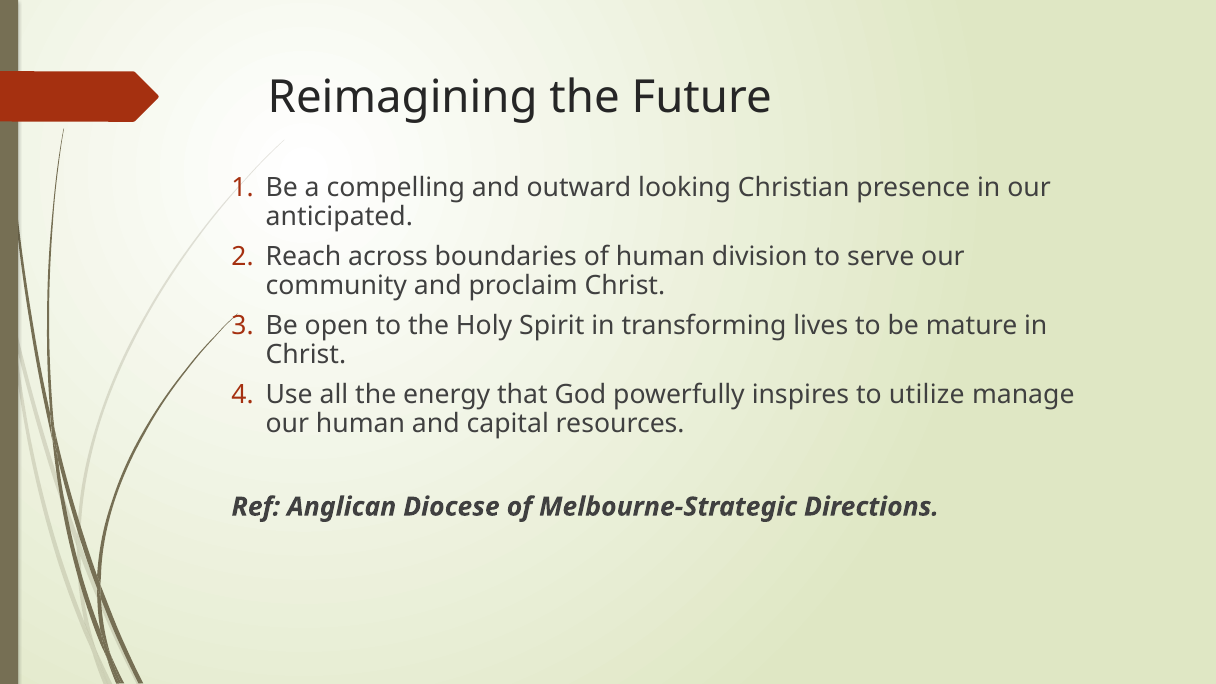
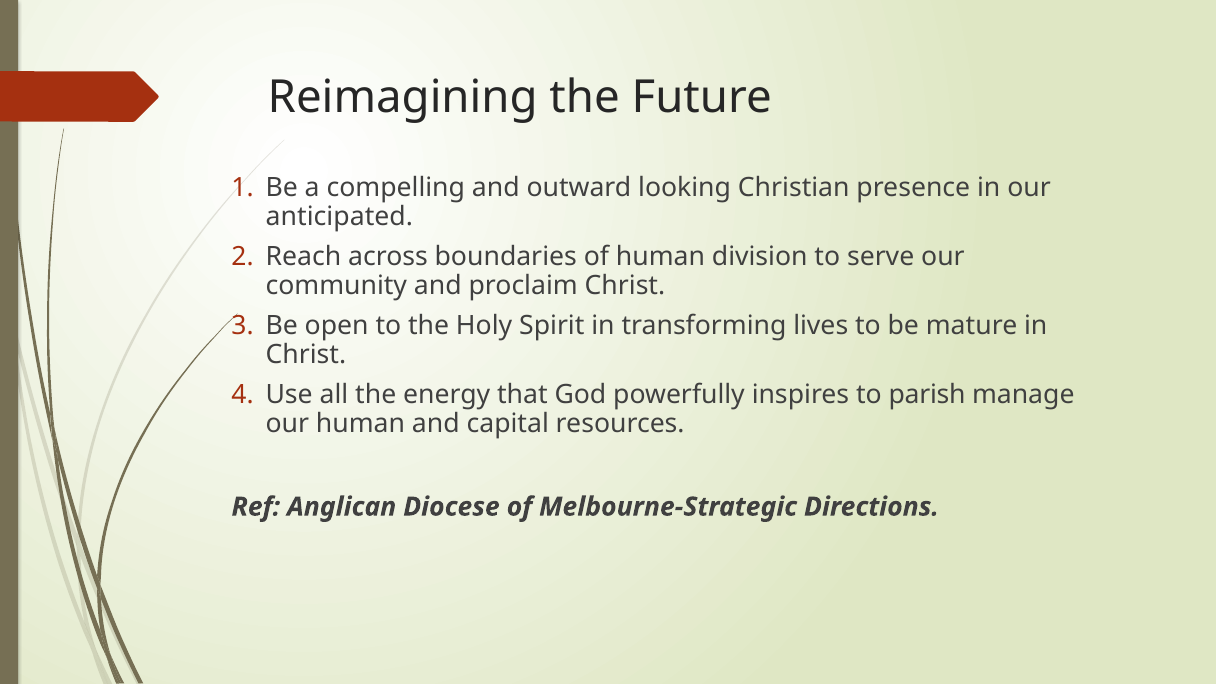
utilize: utilize -> parish (927, 395)
